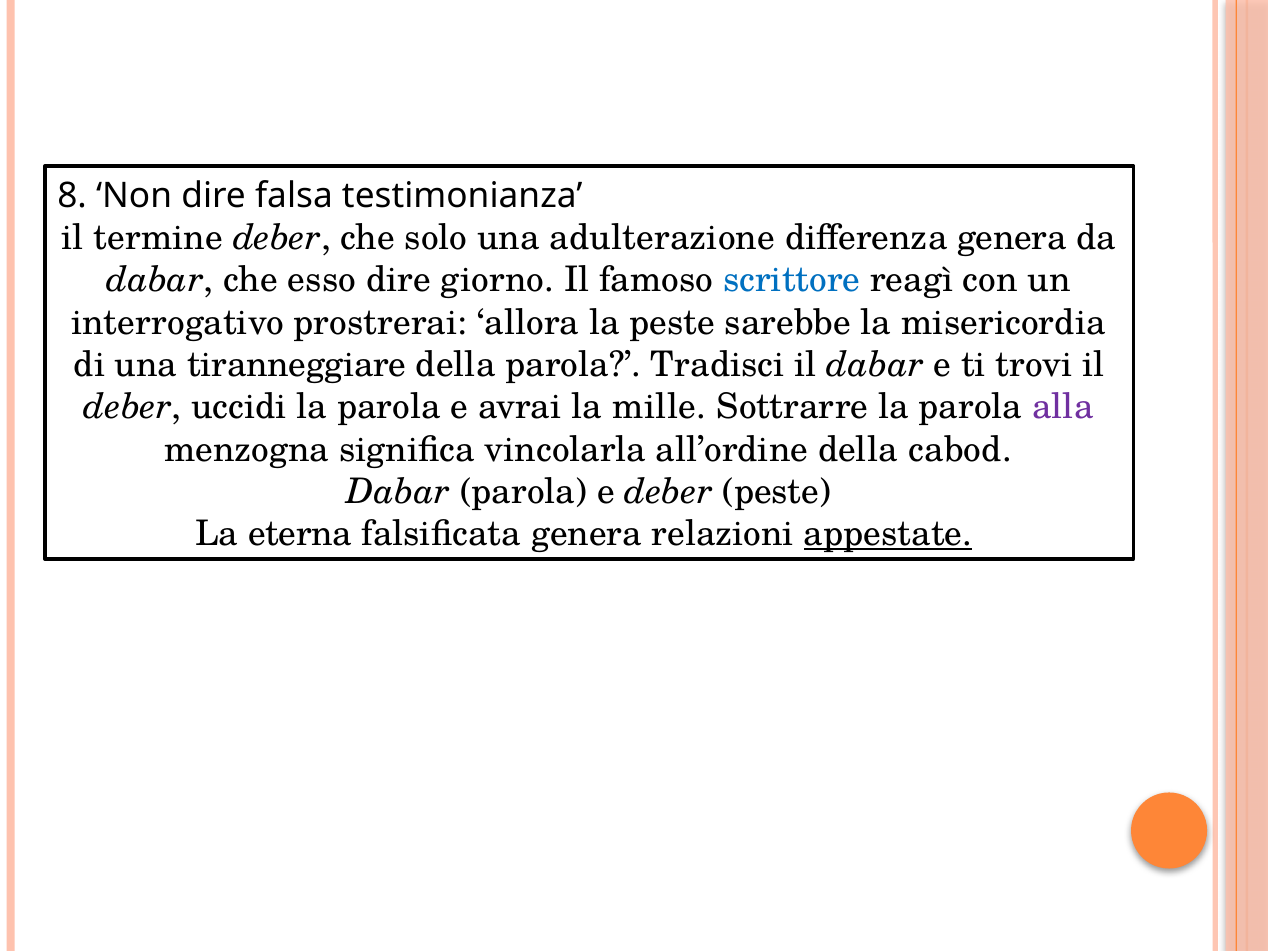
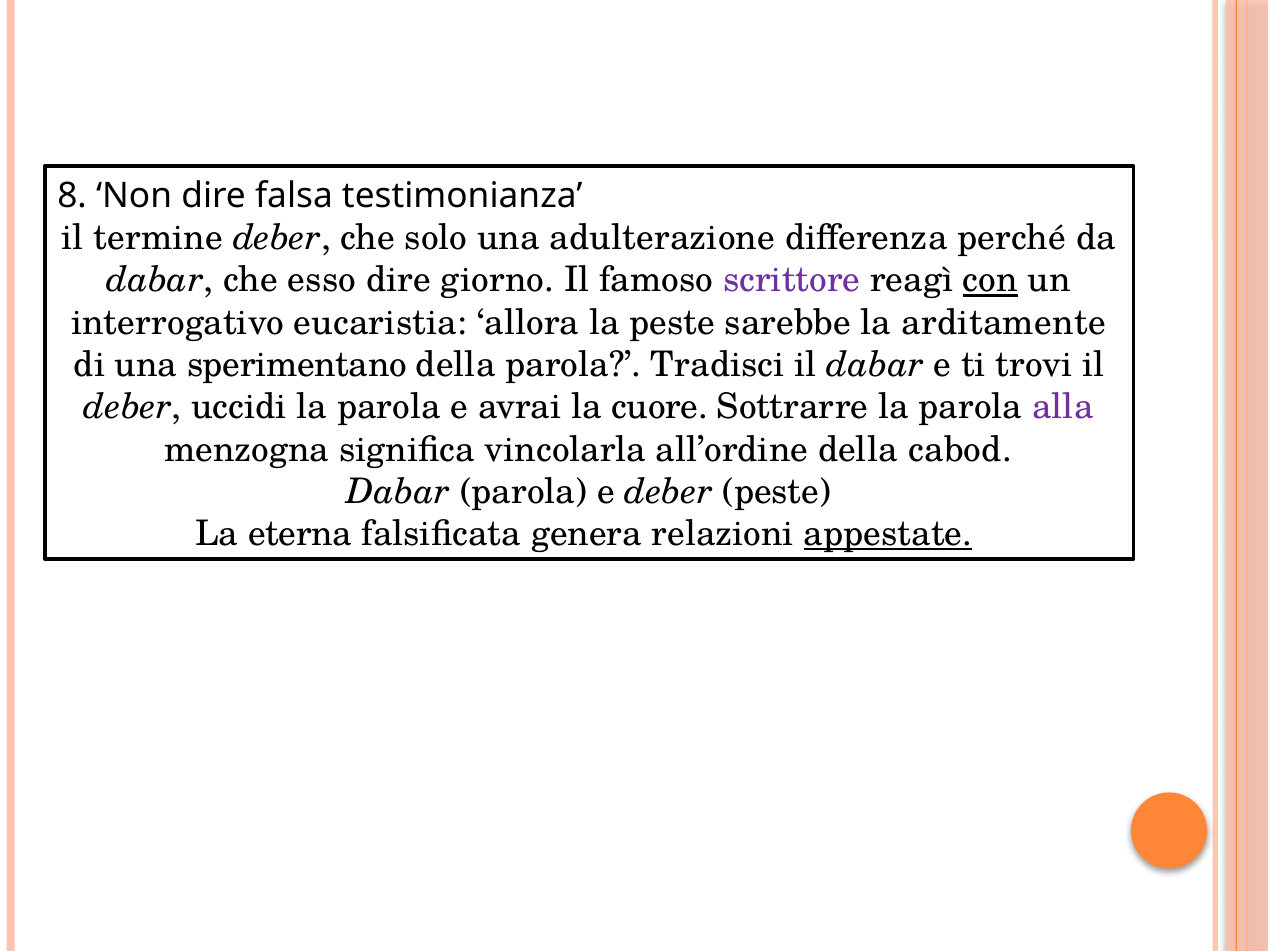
differenza genera: genera -> perché (1012, 238)
scrittore colour: blue -> purple (792, 280)
con underline: none -> present (990, 280)
prostrerai: prostrerai -> eucaristia (381, 323)
misericordia: misericordia -> arditamente (1004, 323)
tiranneggiare: tiranneggiare -> sperimentano (297, 365)
mille: mille -> cuore (660, 407)
